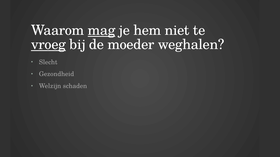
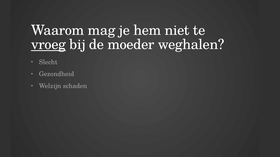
mag underline: present -> none (102, 30)
